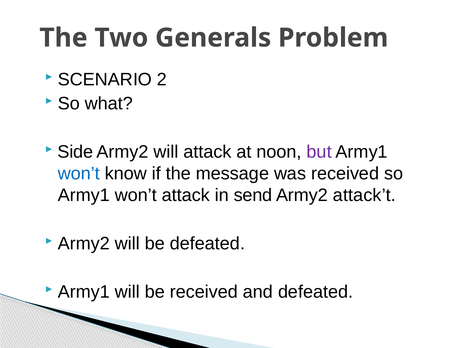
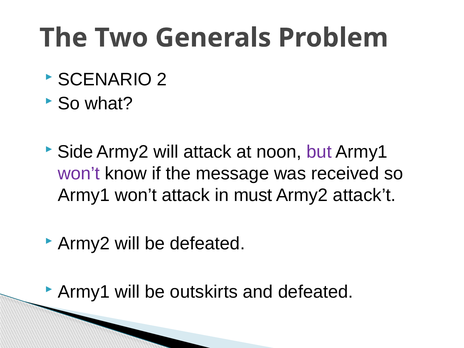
won’t colour: blue -> purple (79, 174)
send: send -> must (253, 195)
be received: received -> outskirts (204, 292)
